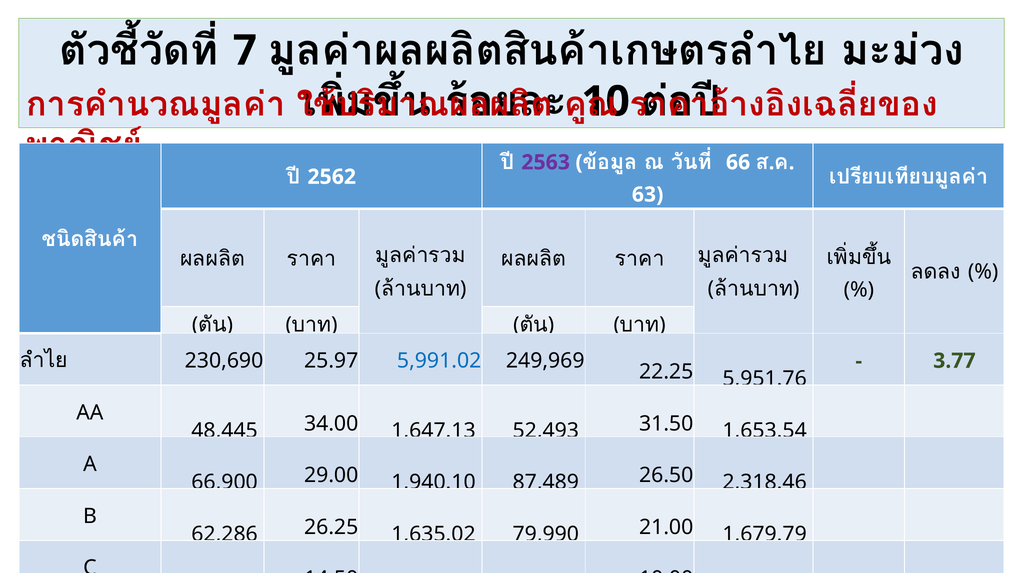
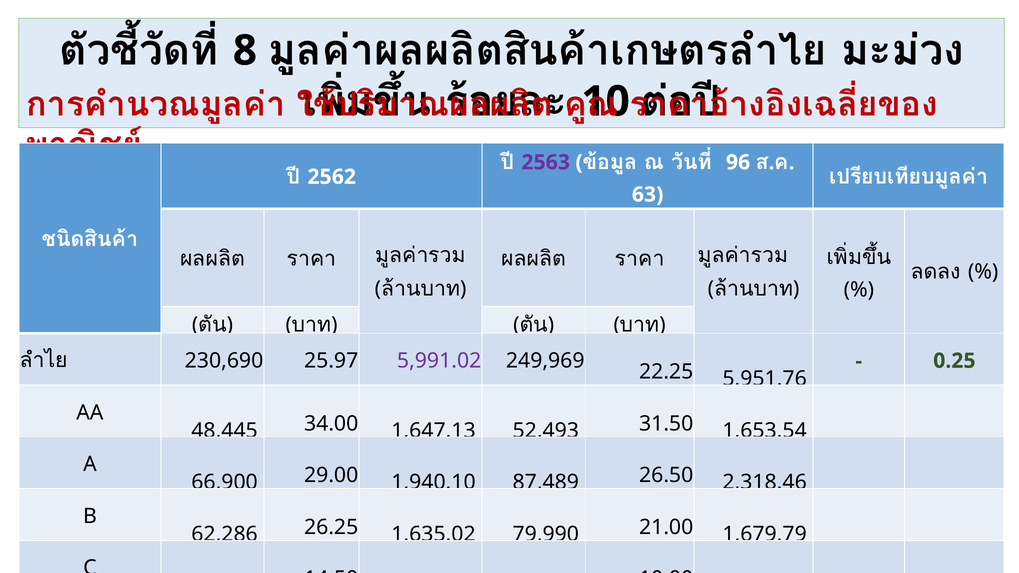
7: 7 -> 8 (245, 51)
66: 66 -> 96 (738, 162)
5,991.02 colour: blue -> purple (439, 361)
3.77: 3.77 -> 0.25 (954, 361)
